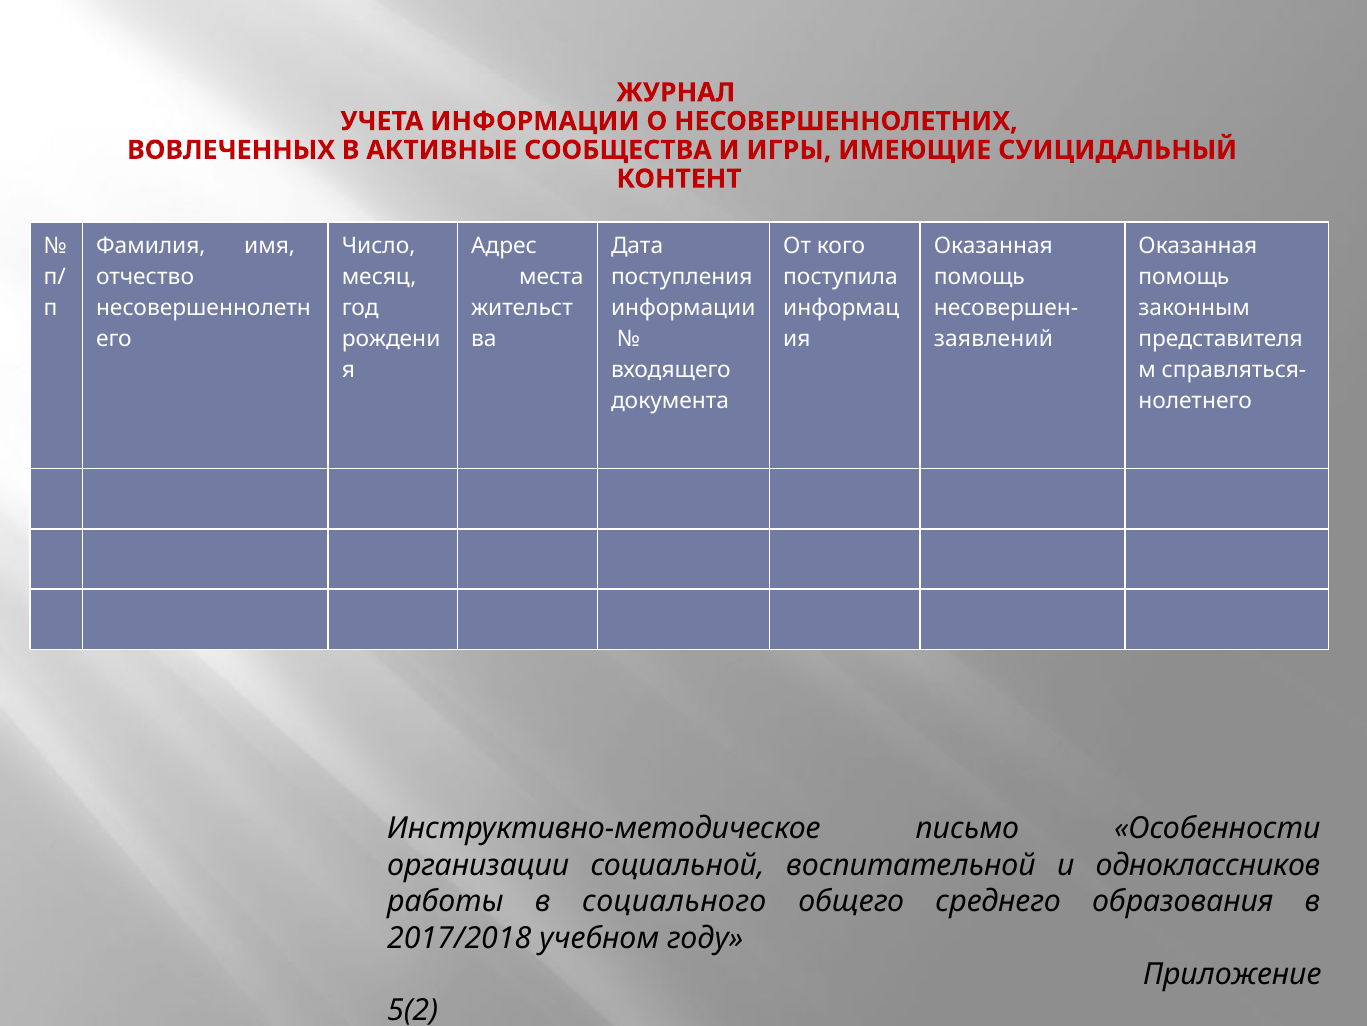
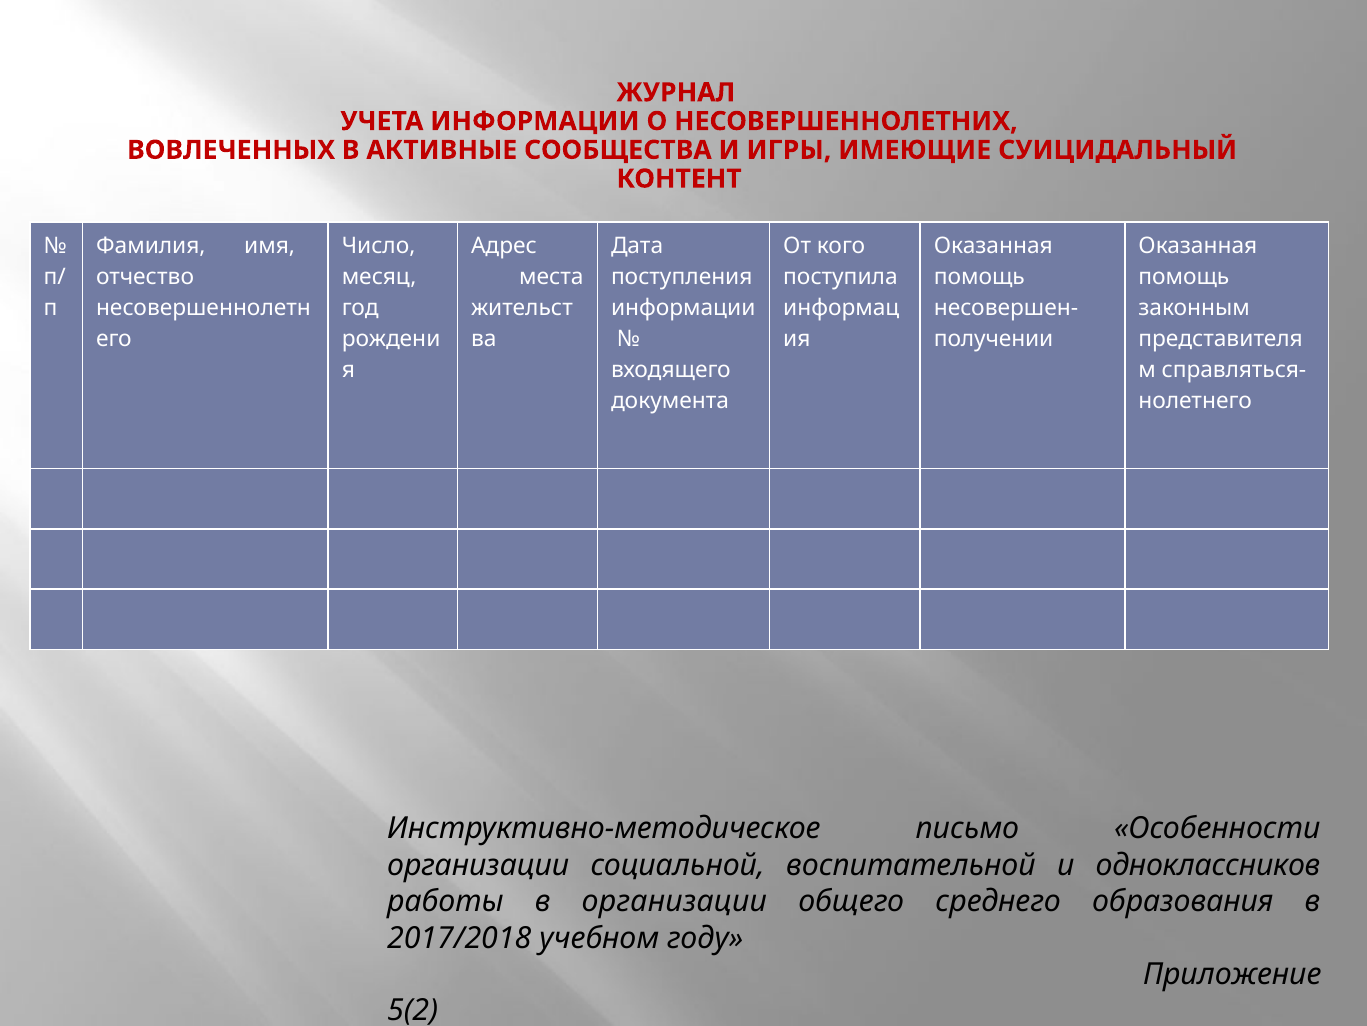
заявлений: заявлений -> получении (994, 339)
в социального: социального -> организации (674, 901)
